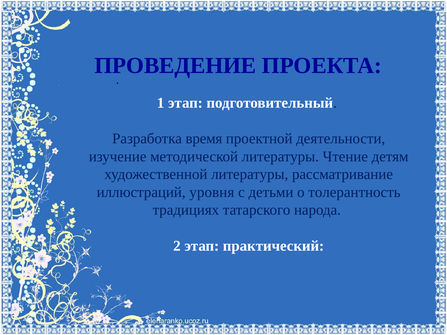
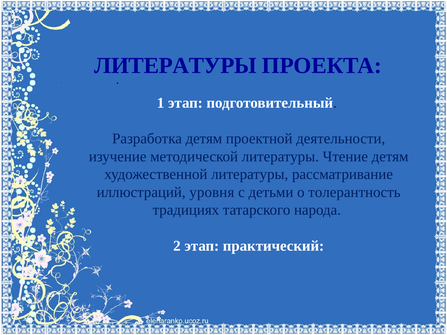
ПРОВЕДЕНИЕ: ПРОВЕДЕНИЕ -> ЛИТЕРАТУРЫ (175, 65)
Разработка время: время -> детям (204, 139)
